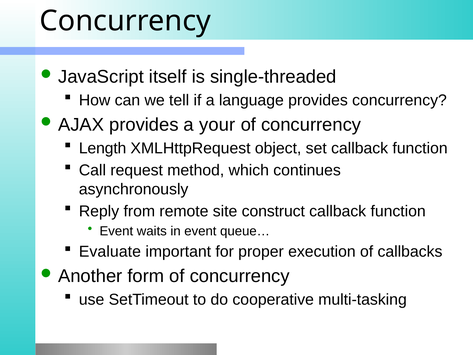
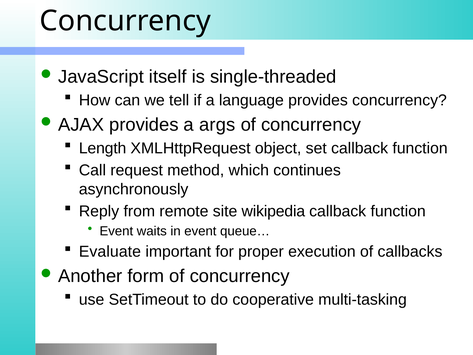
your: your -> args (217, 125)
construct: construct -> wikipedia (273, 211)
